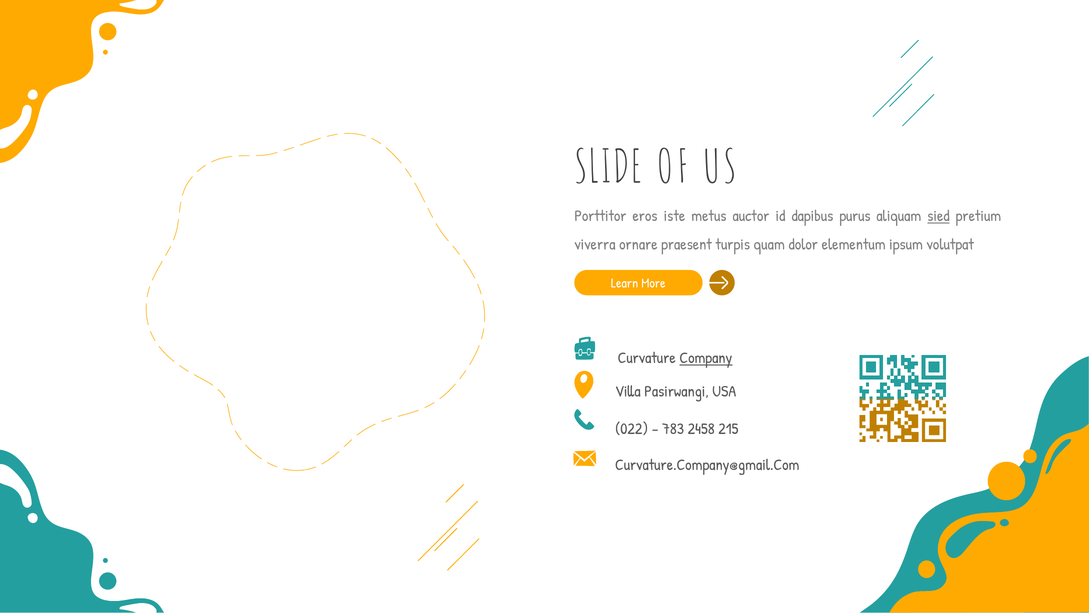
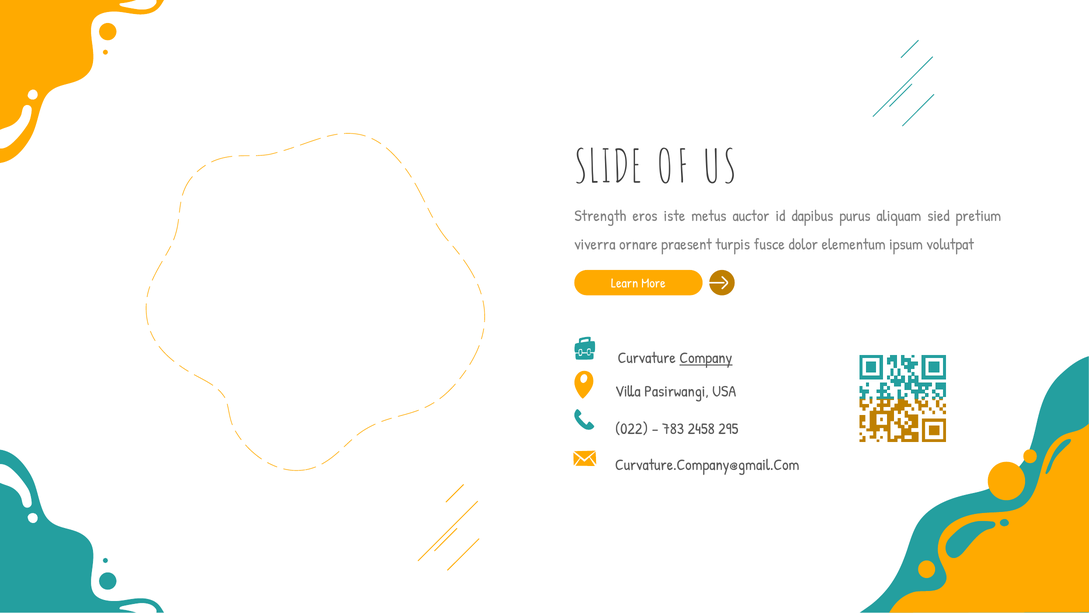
Porttitor: Porttitor -> Strength (600, 216)
sied underline: present -> none (938, 216)
quam: quam -> fusce (769, 245)
215: 215 -> 295 (728, 429)
